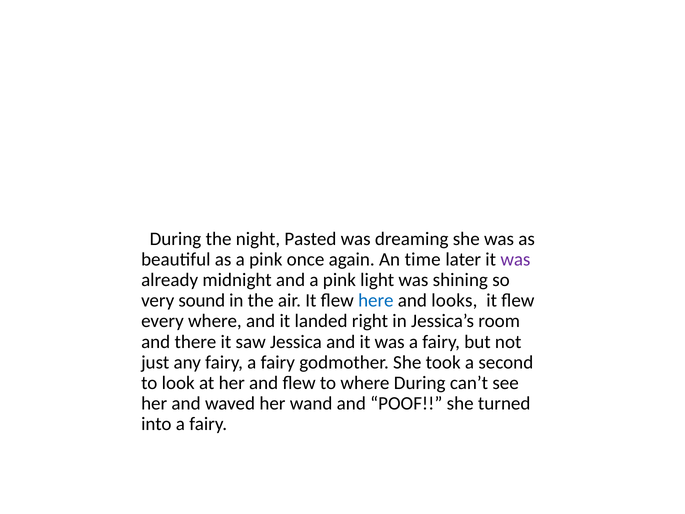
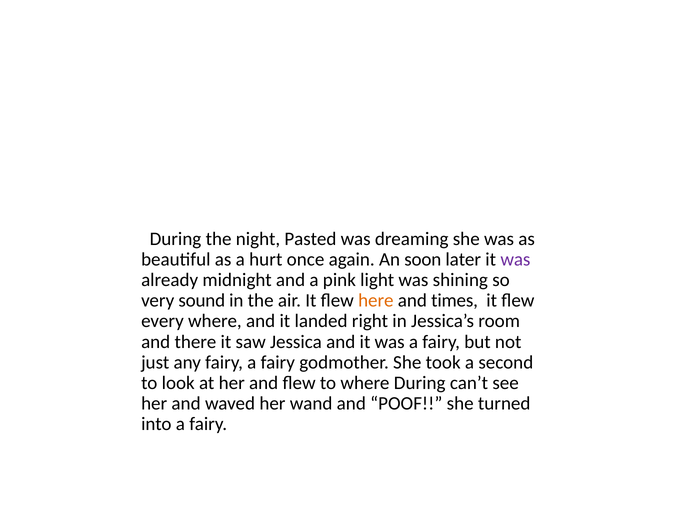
as a pink: pink -> hurt (266, 259)
time: time -> soon (423, 259)
here colour: blue -> orange (376, 300)
looks: looks -> times (455, 300)
